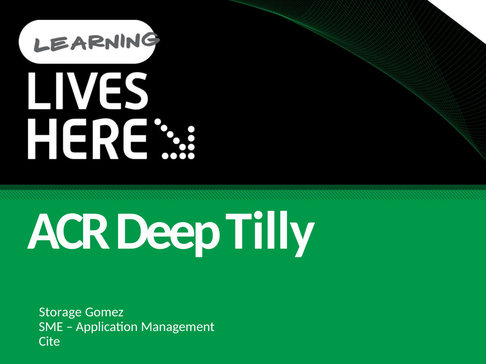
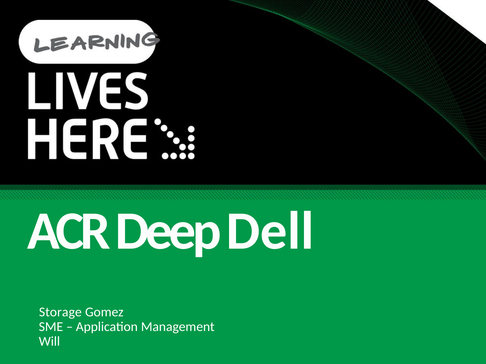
Tilly: Tilly -> Dell (270, 232)
Cite: Cite -> Will (49, 342)
